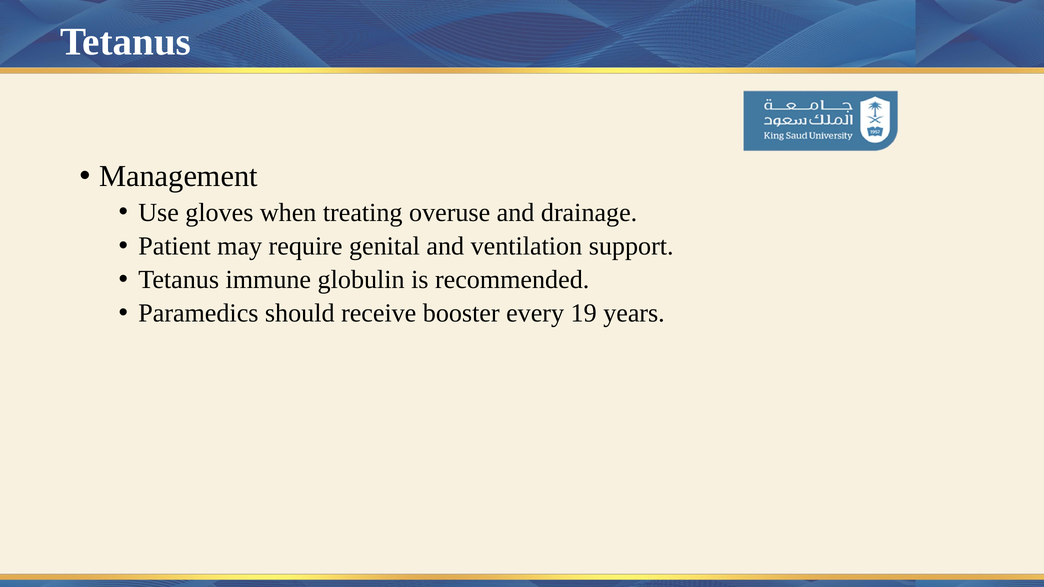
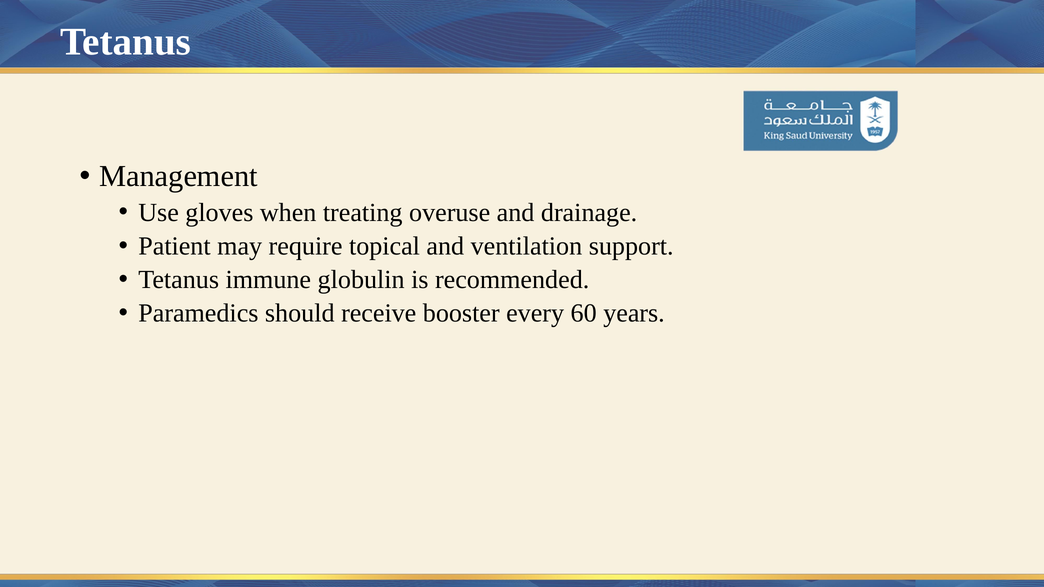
genital: genital -> topical (384, 246)
19: 19 -> 60 (584, 313)
